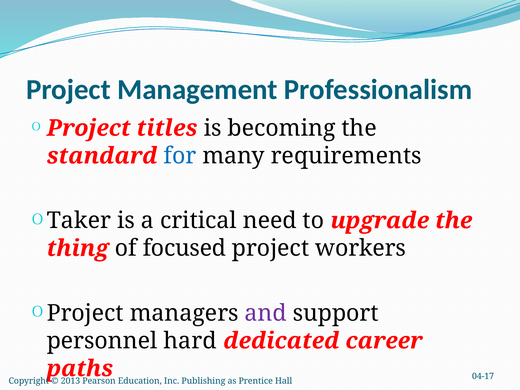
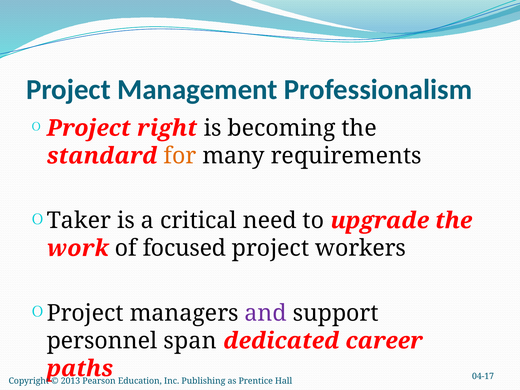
titles: titles -> right (167, 128)
for colour: blue -> orange (180, 156)
thing: thing -> work (78, 248)
hard: hard -> span (190, 341)
